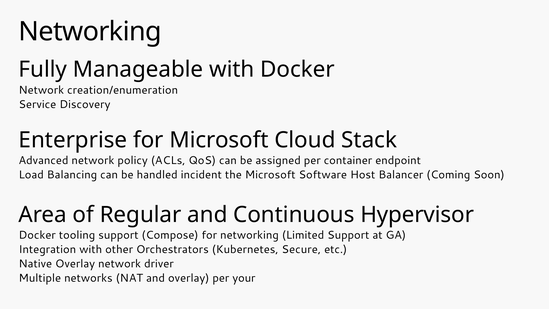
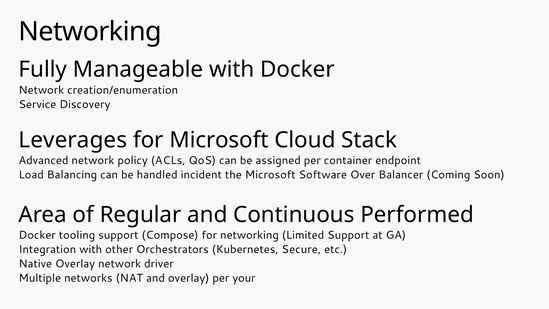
Enterprise: Enterprise -> Leverages (73, 140)
Host: Host -> Over (363, 175)
Hypervisor: Hypervisor -> Performed (417, 214)
